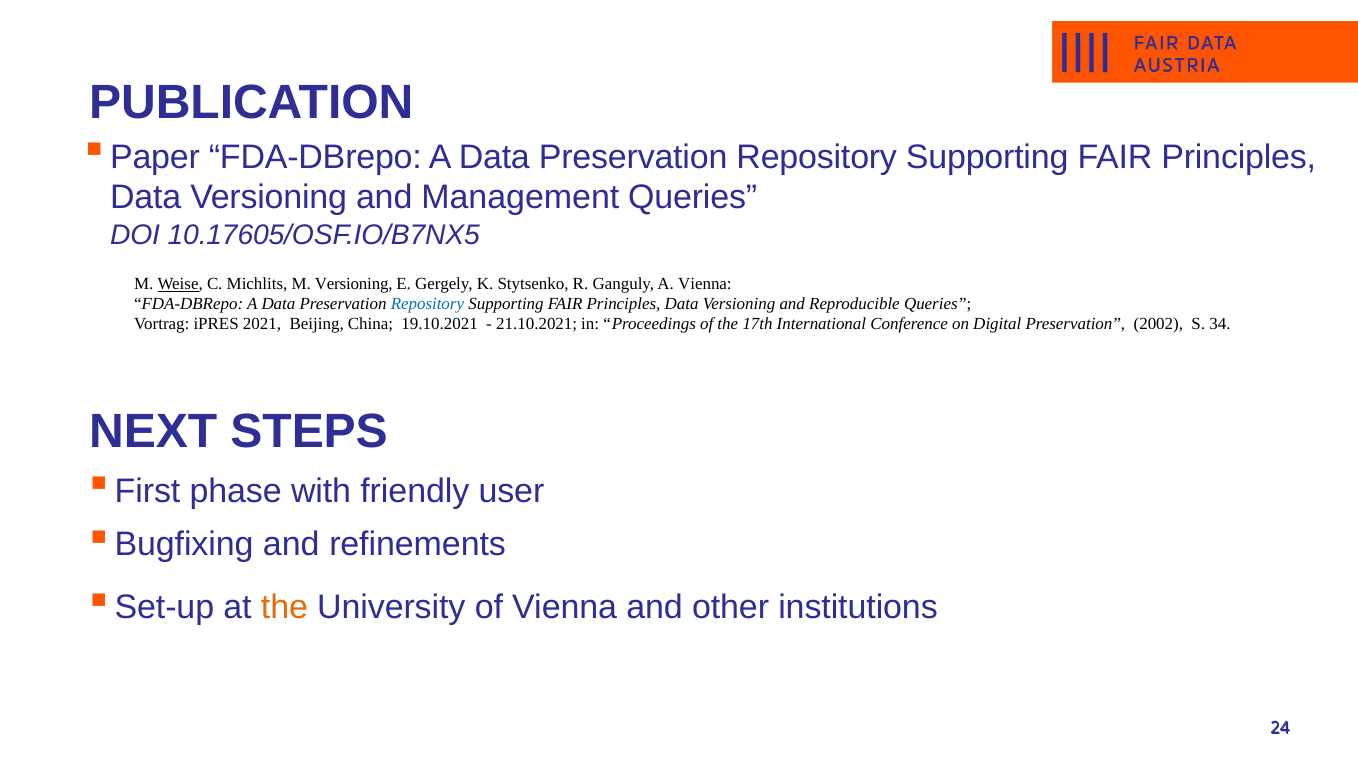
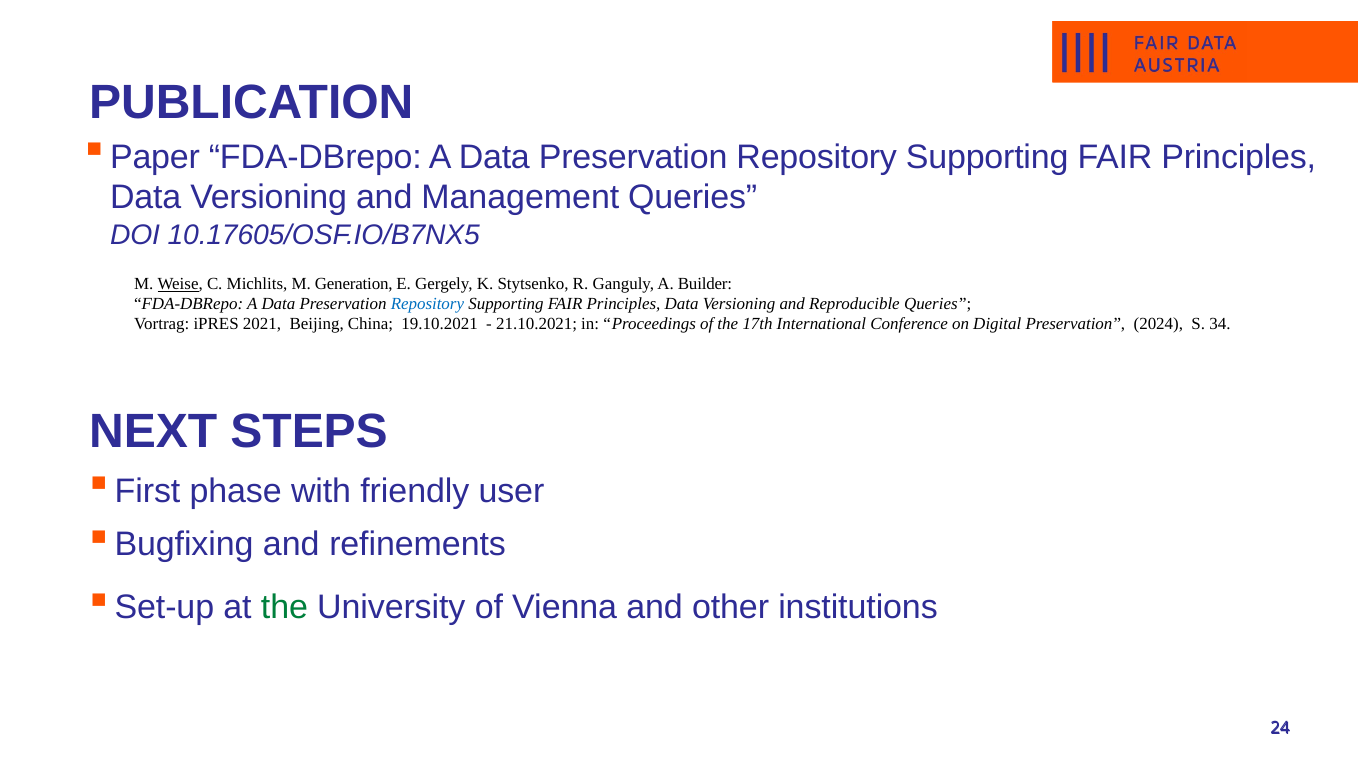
M Versioning: Versioning -> Generation (354, 283)
A Vienna: Vienna -> Builder (705, 283)
2002: 2002 -> 2024 (1158, 324)
the colour: orange -> green (284, 607)
